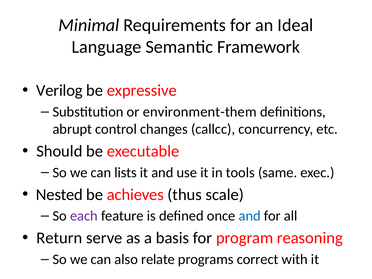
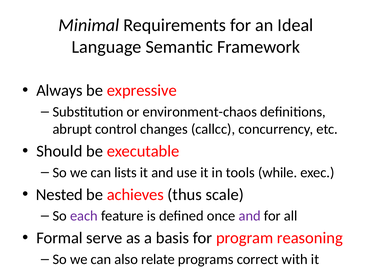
Verilog: Verilog -> Always (59, 90)
environment-them: environment-them -> environment-chaos (200, 112)
same: same -> while (278, 173)
and colour: blue -> purple (250, 216)
Return: Return -> Formal (59, 238)
